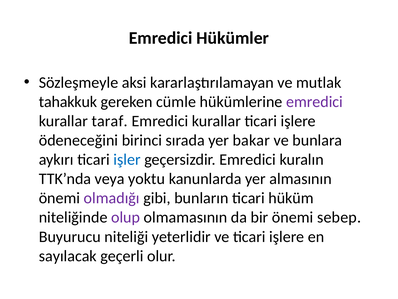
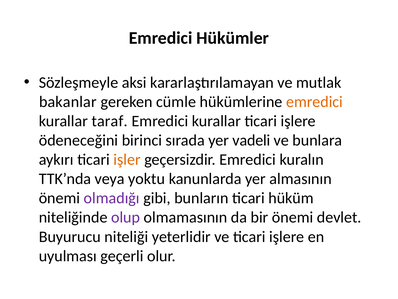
tahakkuk: tahakkuk -> bakanlar (68, 102)
emredici colour: purple -> orange (314, 102)
bakar: bakar -> vadeli (251, 140)
işler colour: blue -> orange (127, 159)
sebep: sebep -> devlet (339, 217)
sayılacak: sayılacak -> uyulması (68, 256)
